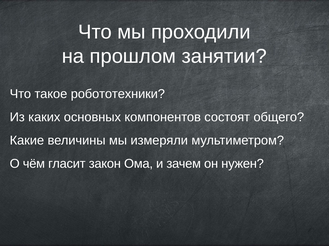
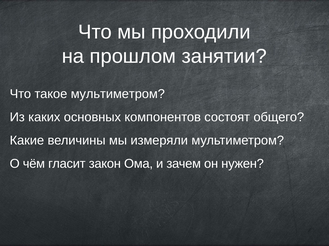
такое робототехники: робототехники -> мультиметром (118, 94)
